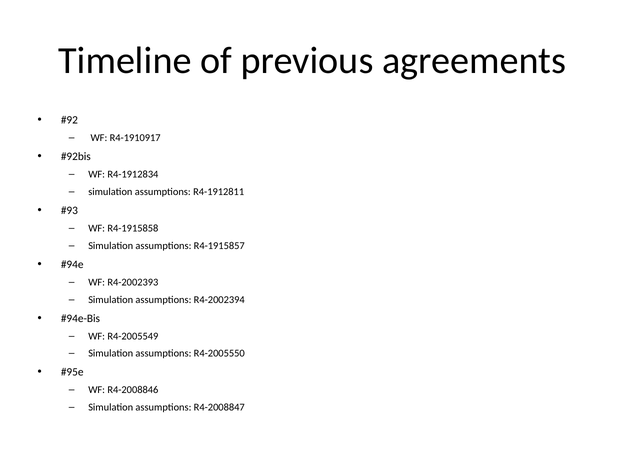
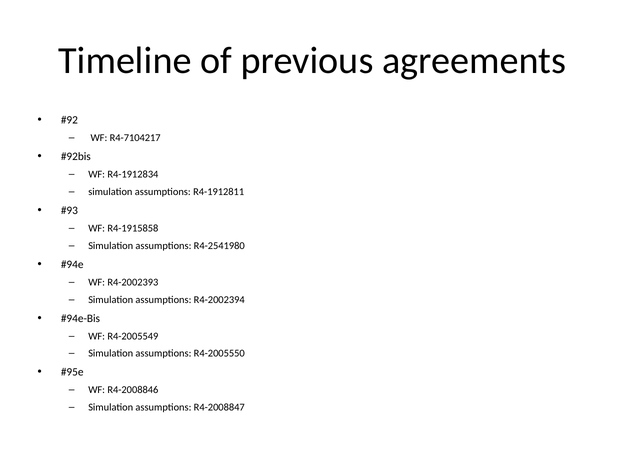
R4-1910917: R4-1910917 -> R4-7104217 (135, 138)
R4-1915857: R4-1915857 -> R4-2541980 (219, 246)
